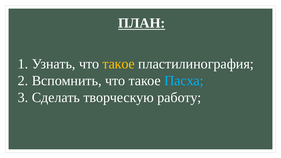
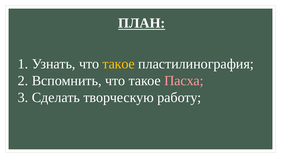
Пасха colour: light blue -> pink (184, 81)
